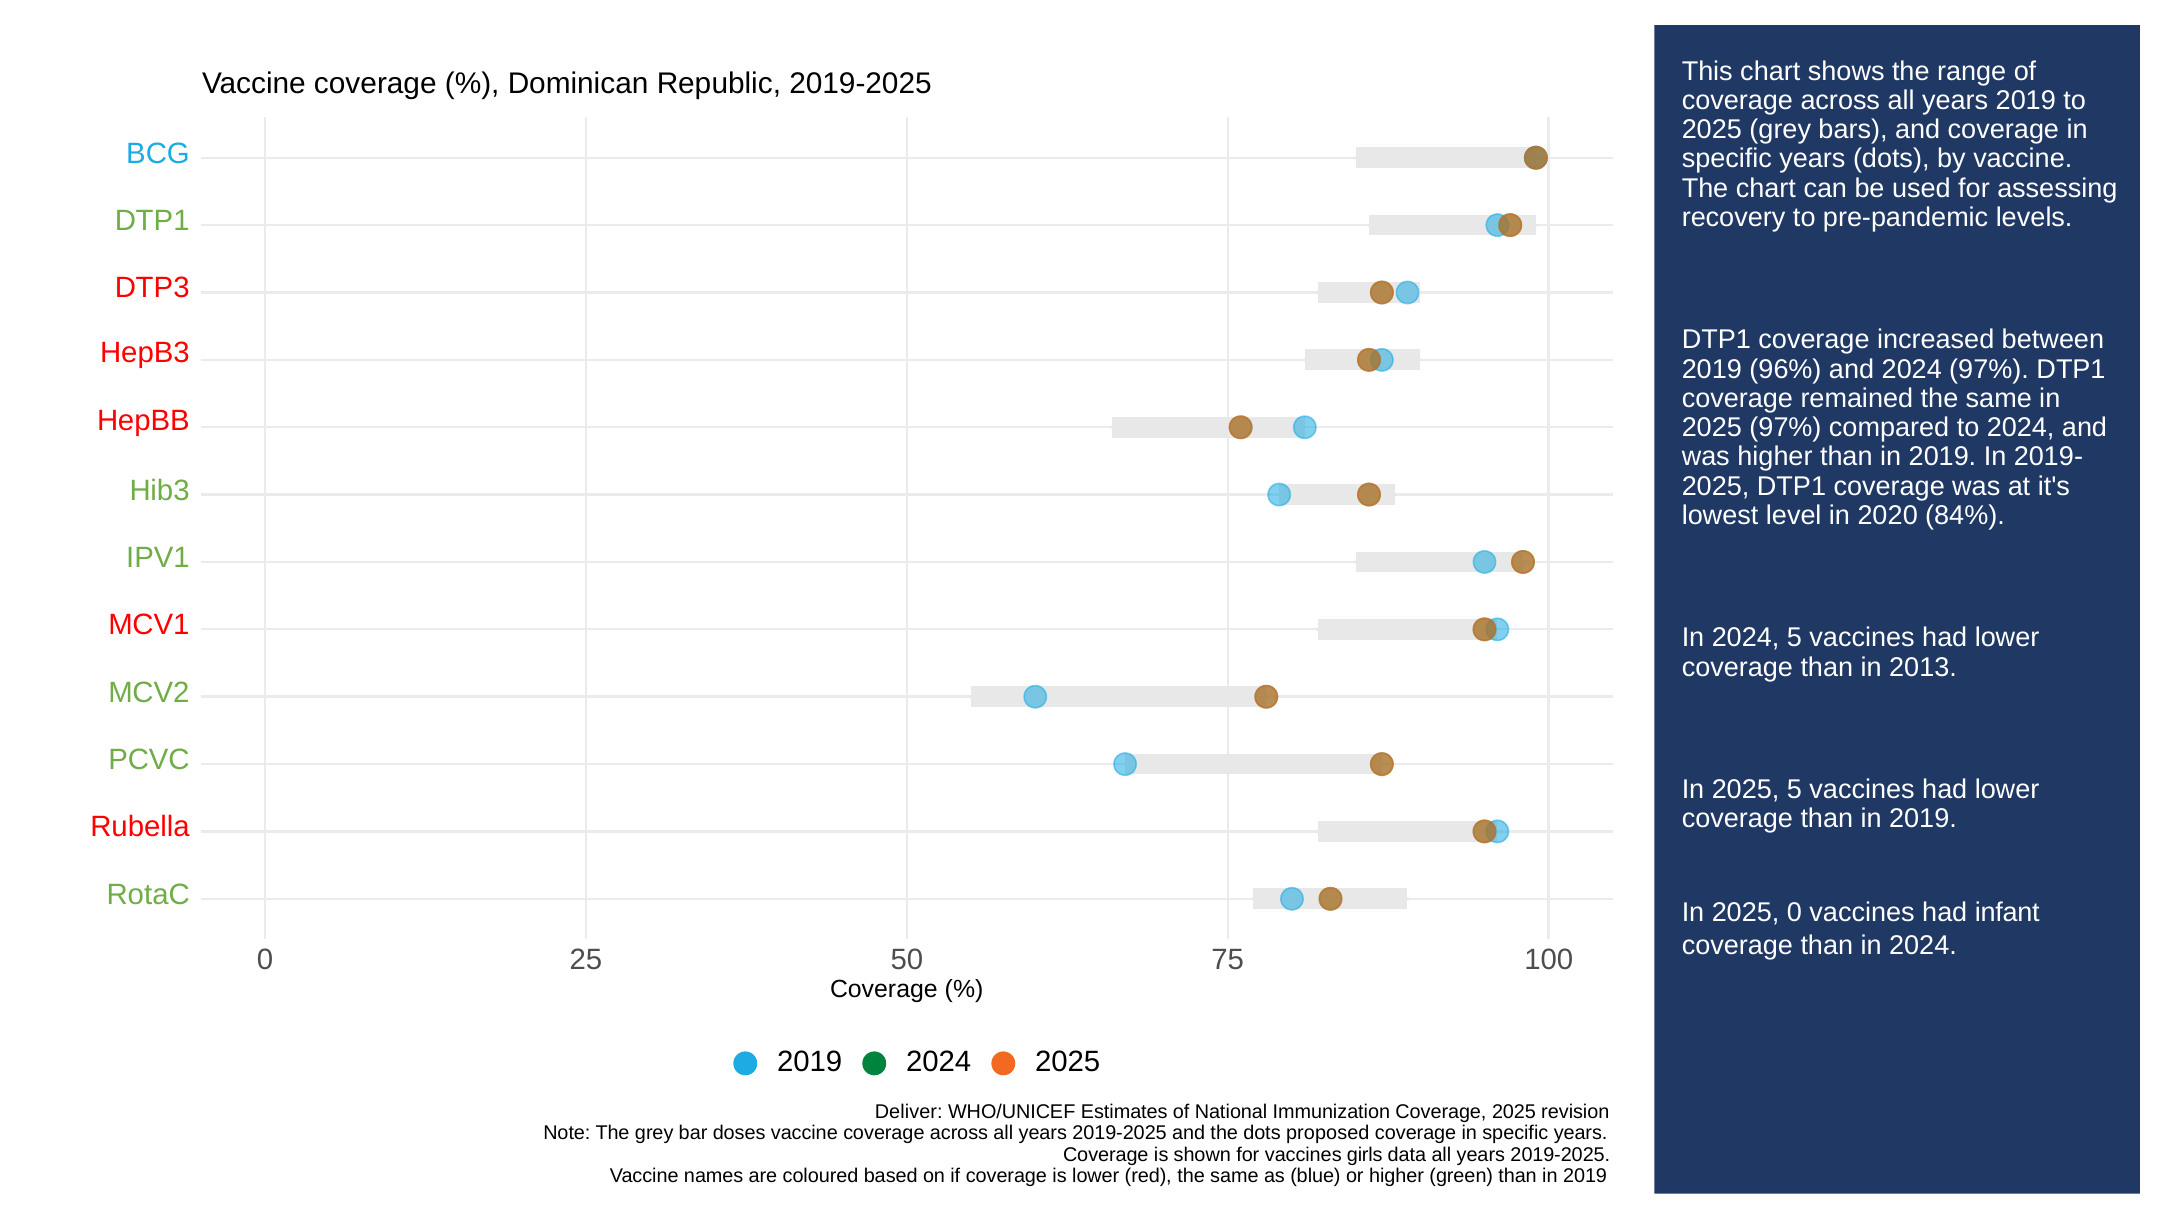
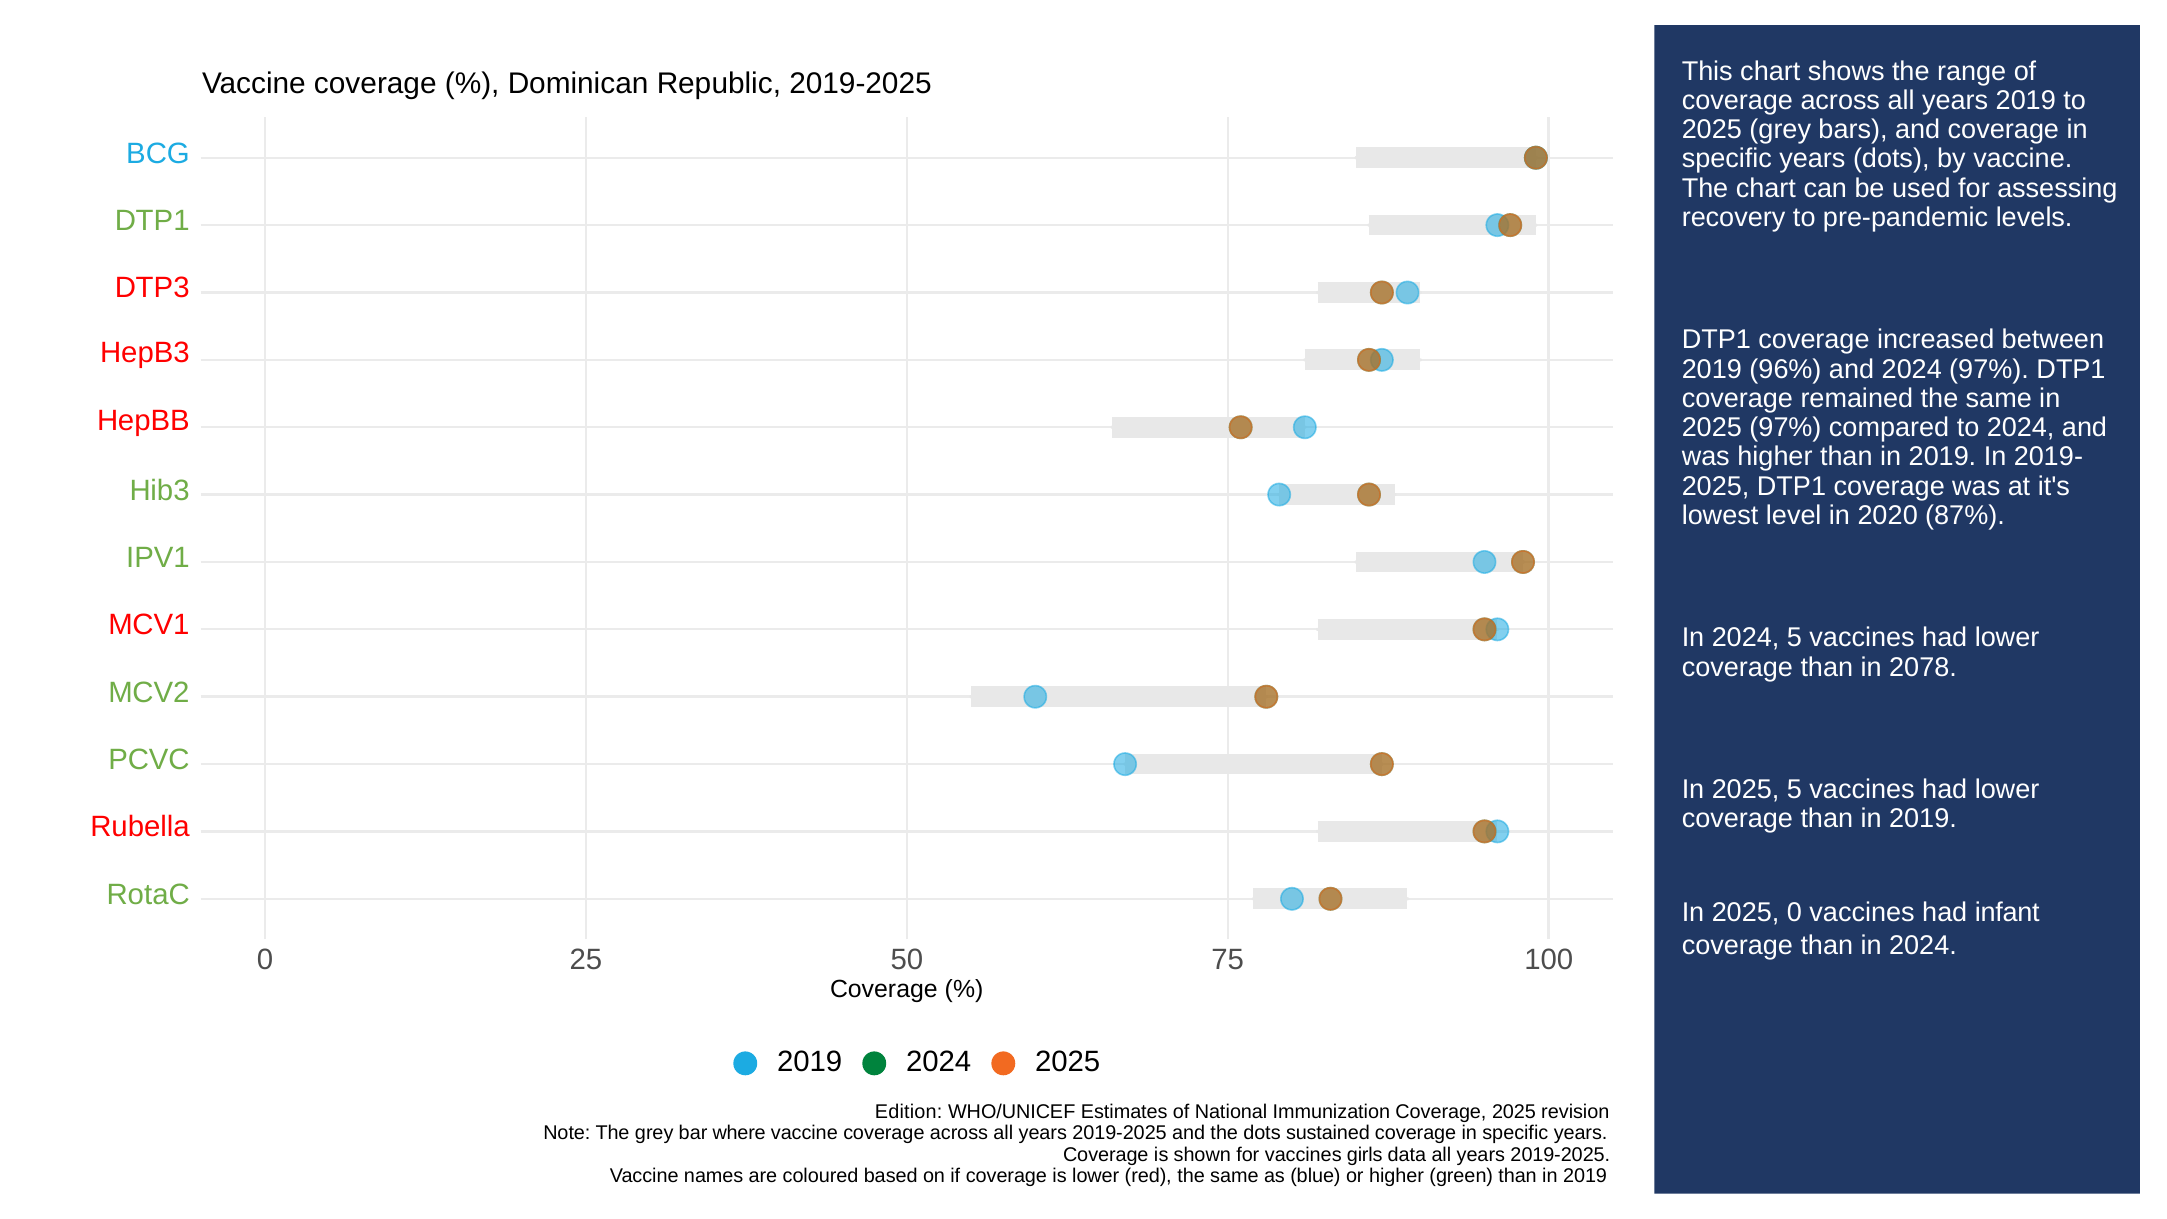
84%: 84% -> 87% (1965, 515)
2013: 2013 -> 2078 (1923, 667)
Deliver: Deliver -> Edition (909, 1112)
doses: doses -> where (739, 1133)
proposed: proposed -> sustained (1328, 1133)
